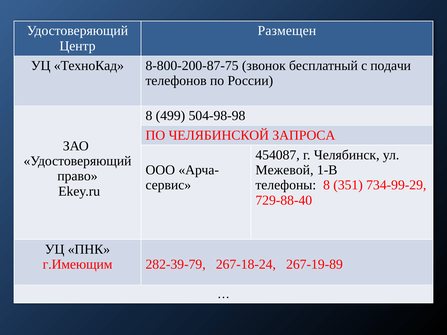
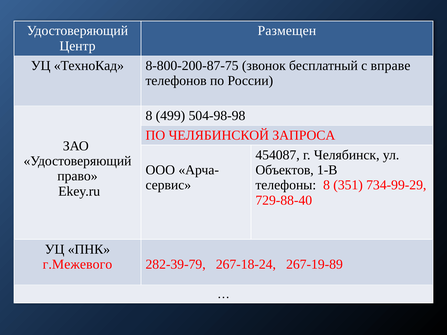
подачи: подачи -> вправе (391, 66)
Межевой: Межевой -> Объектов (285, 170)
г.Имеющим: г.Имеющим -> г.Межевого (77, 265)
